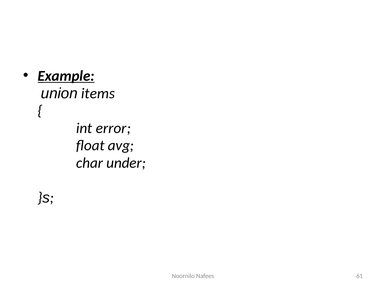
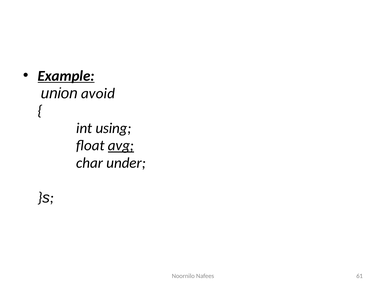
items: items -> avoid (98, 93)
error: error -> using (113, 128)
avg underline: none -> present (121, 146)
